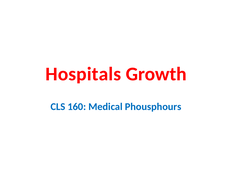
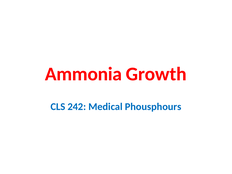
Hospitals: Hospitals -> Ammonia (83, 74)
160: 160 -> 242 (77, 107)
